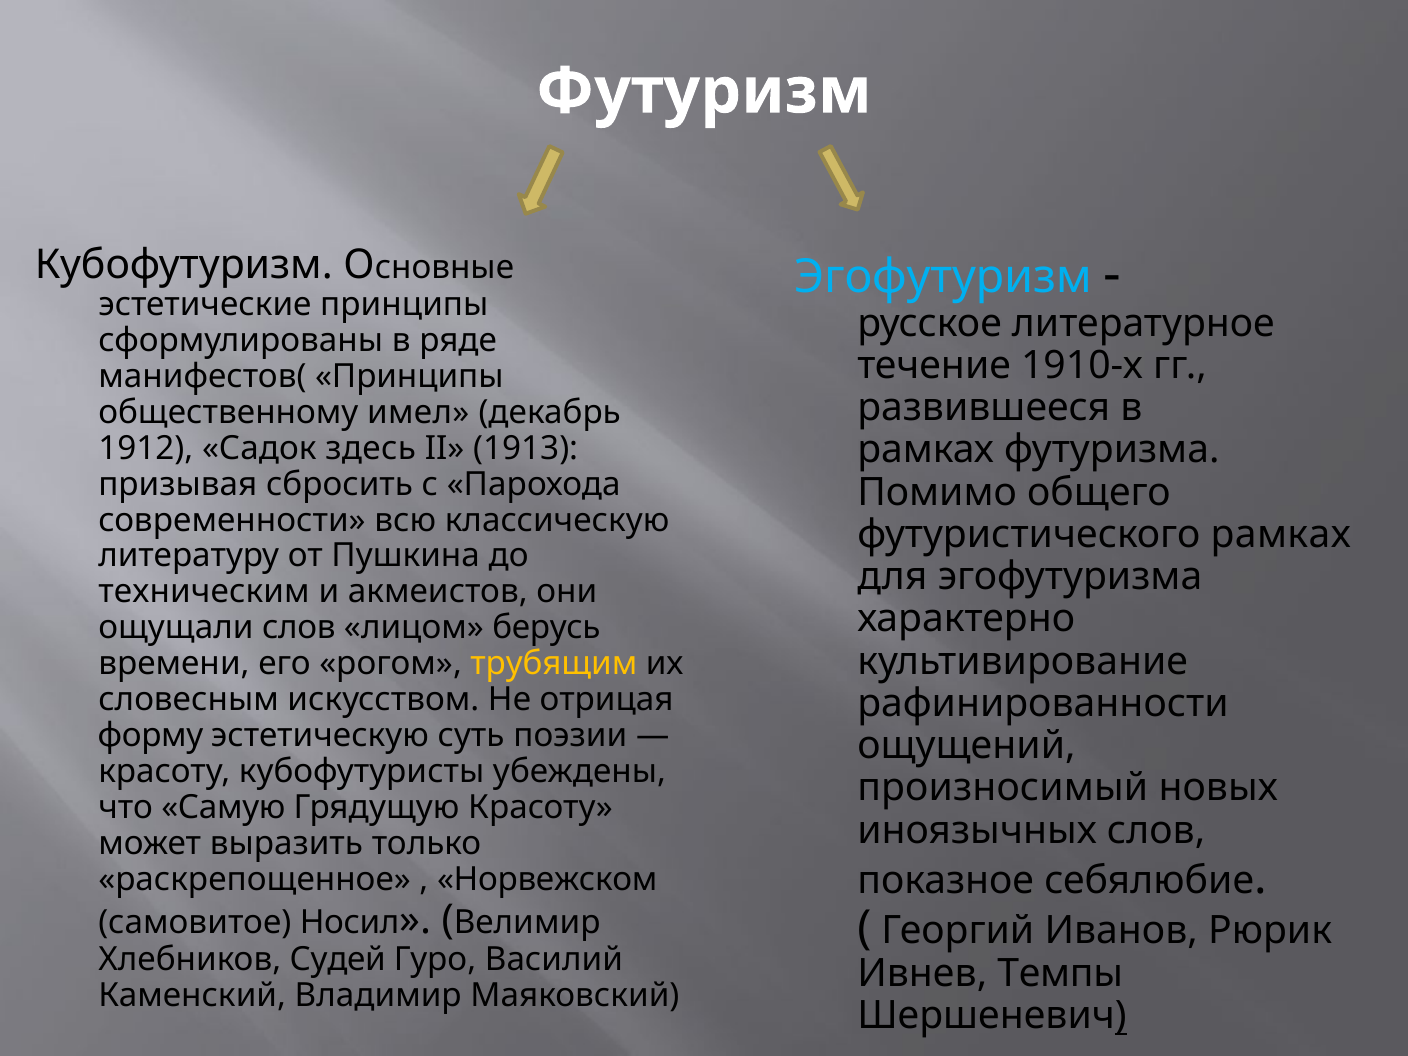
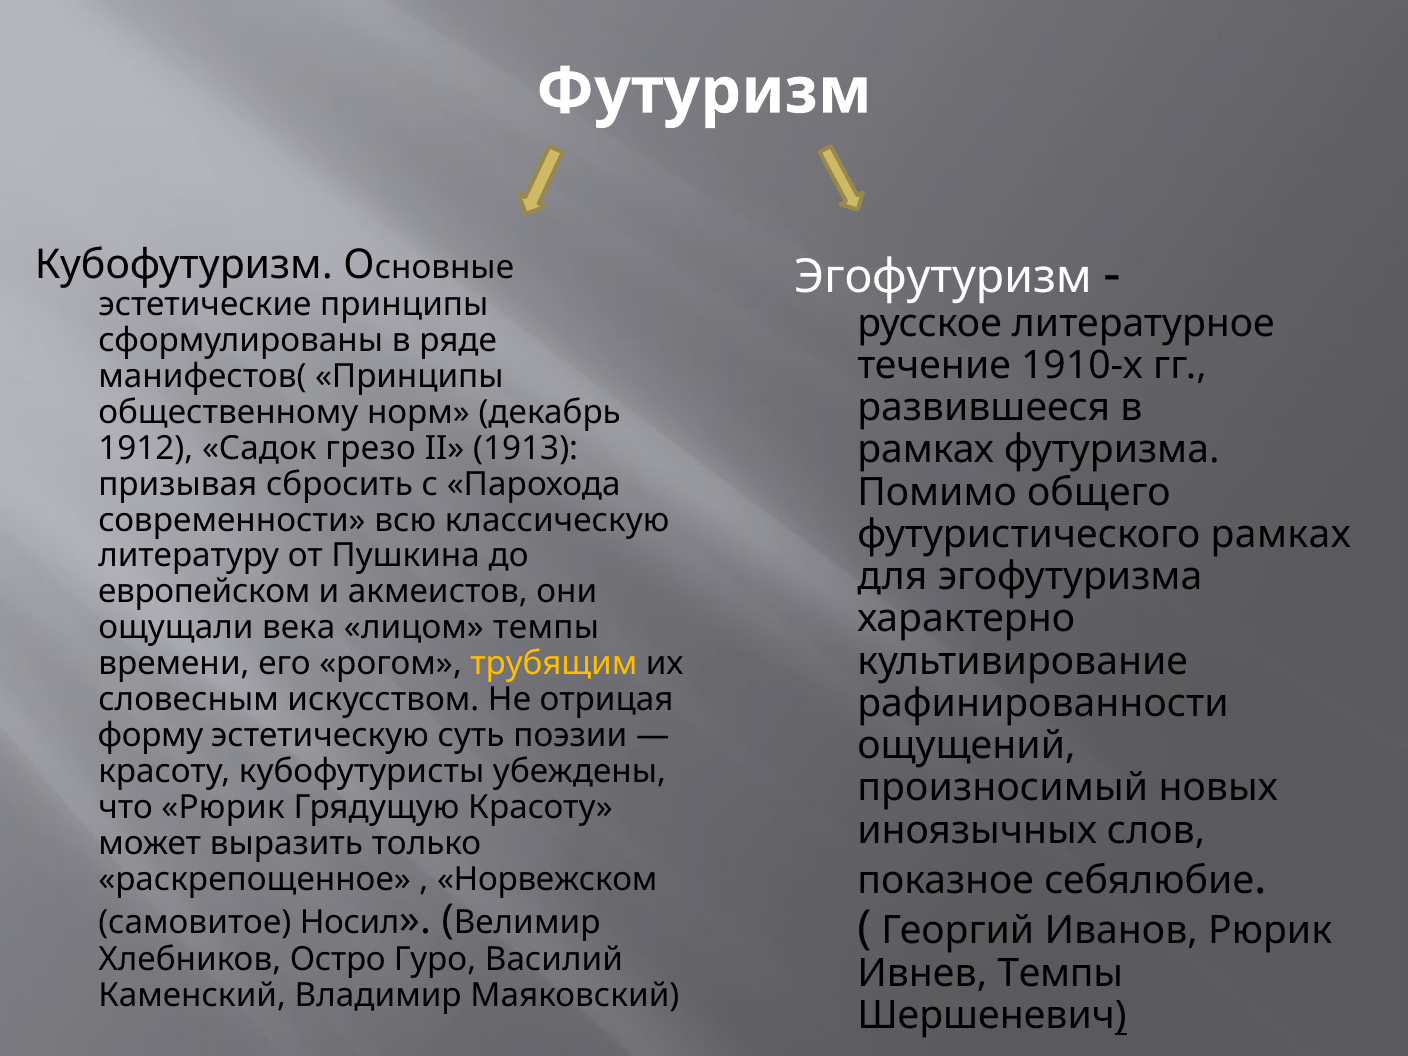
Эгофутуризм colour: light blue -> white (943, 277)
имел: имел -> норм (418, 412)
здесь: здесь -> грезо (371, 448)
техническим: техническим -> европейском (204, 592)
ощущали слов: слов -> века (299, 628)
лицом берусь: берусь -> темпы (546, 628)
что Самую: Самую -> Рюрик (223, 807)
Судей: Судей -> Остро (338, 960)
